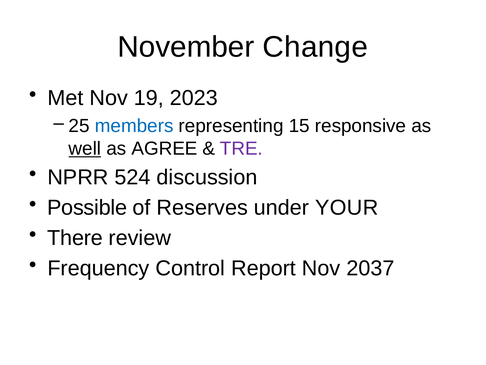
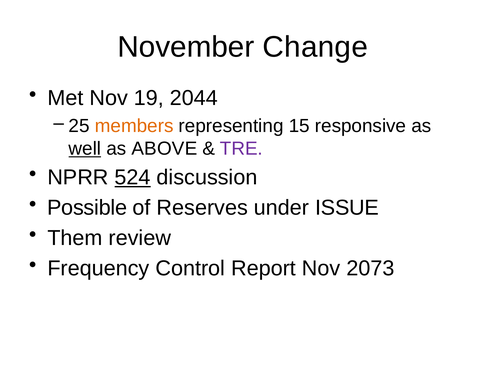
2023: 2023 -> 2044 (194, 98)
members colour: blue -> orange (134, 126)
AGREE: AGREE -> ABOVE (164, 148)
524 underline: none -> present (133, 177)
YOUR: YOUR -> ISSUE (347, 208)
There: There -> Them (75, 238)
2037: 2037 -> 2073 (370, 268)
